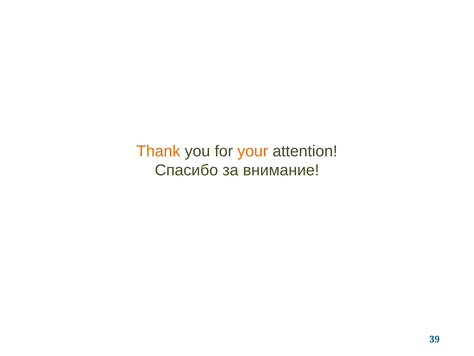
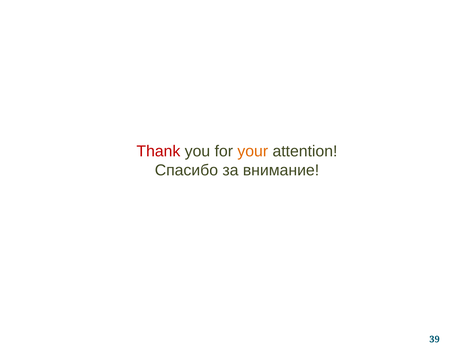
Thank colour: orange -> red (158, 151)
